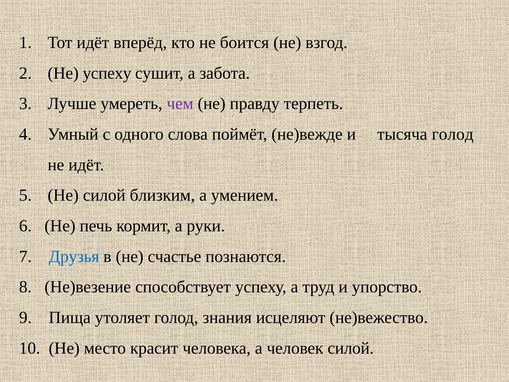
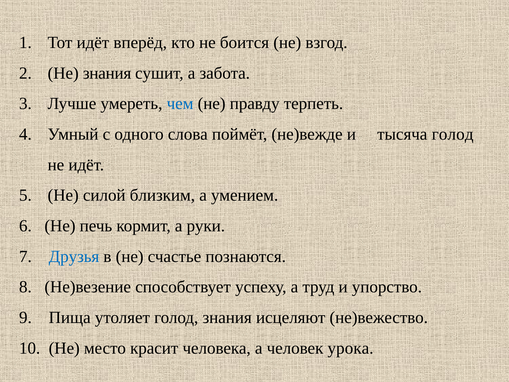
Не успеху: успеху -> знания (107, 73)
чем colour: purple -> blue (180, 104)
человек силой: силой -> урока (351, 348)
